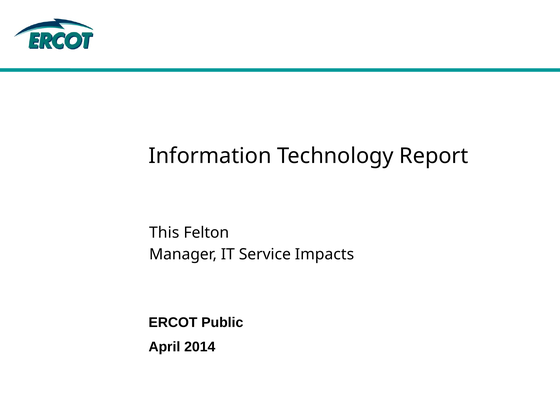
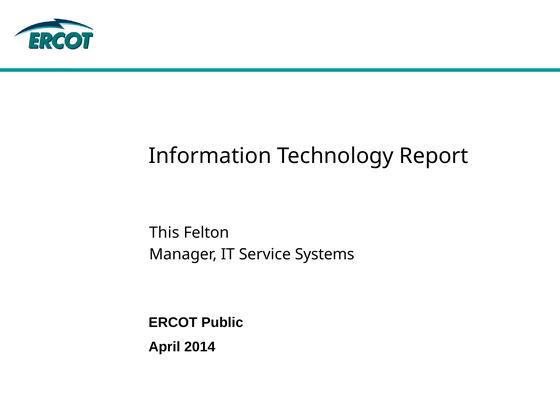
Impacts: Impacts -> Systems (325, 254)
